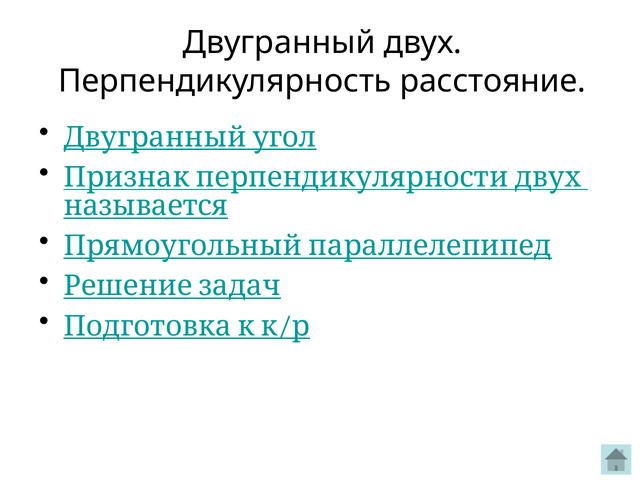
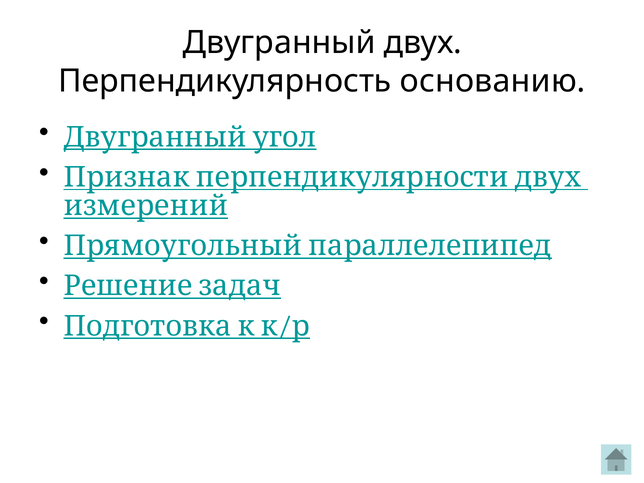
расстояние: расстояние -> основанию (493, 81)
называется: называется -> измерений (146, 206)
